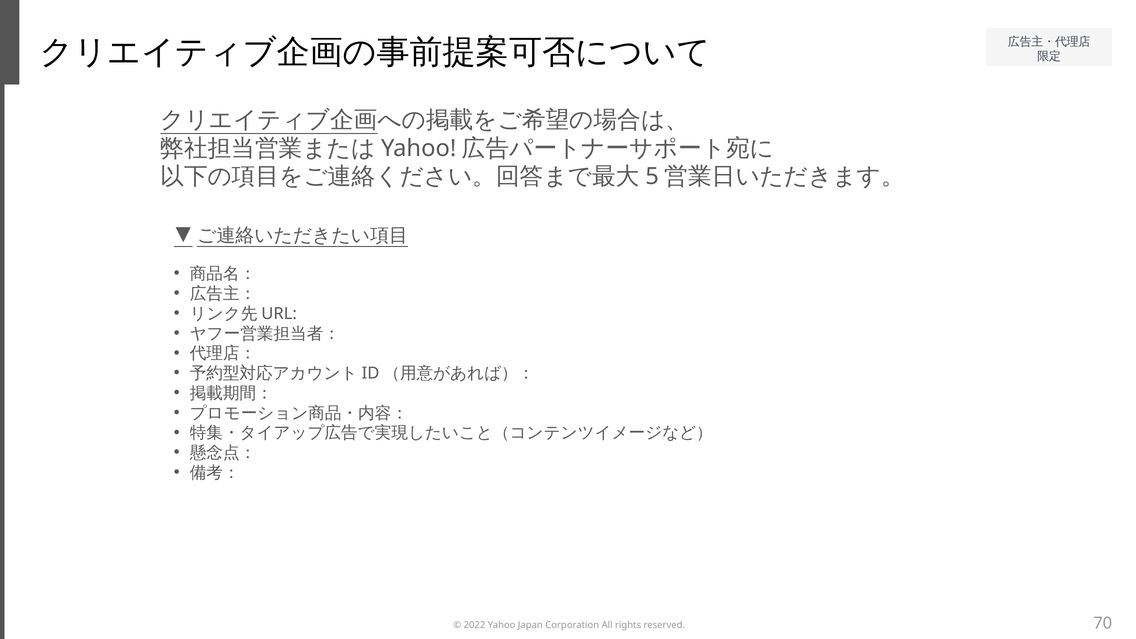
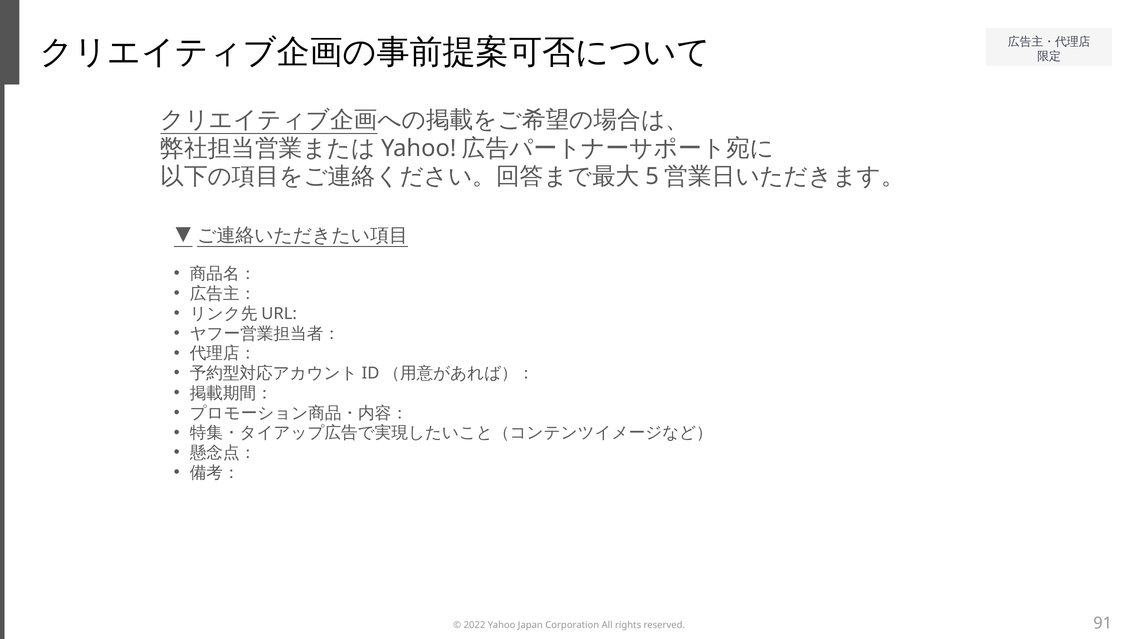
70: 70 -> 91 (1103, 623)
